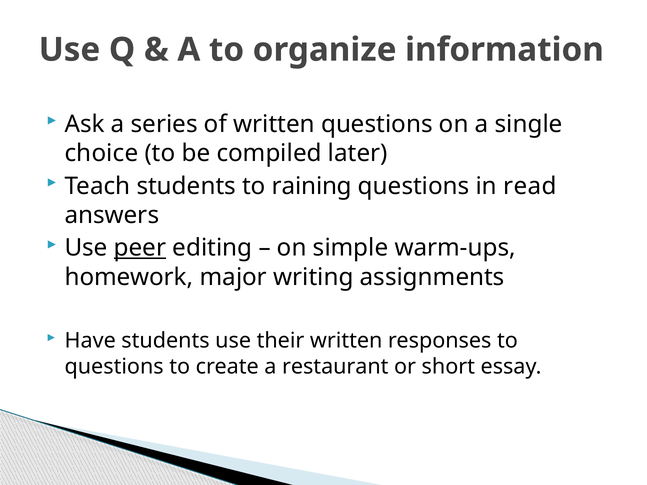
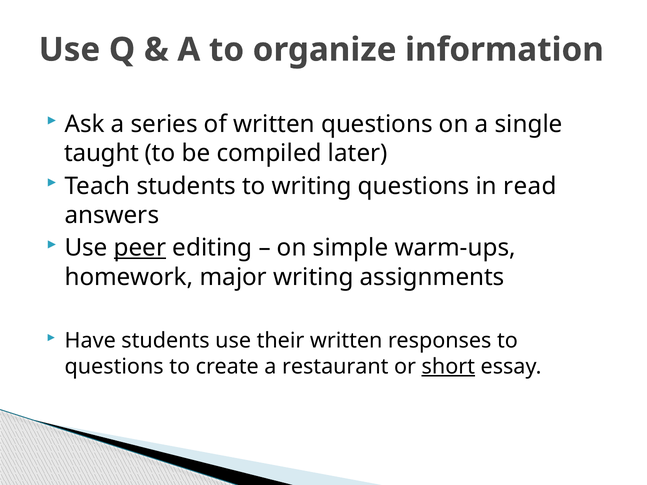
choice: choice -> taught (102, 153)
to raining: raining -> writing (312, 186)
short underline: none -> present (448, 367)
